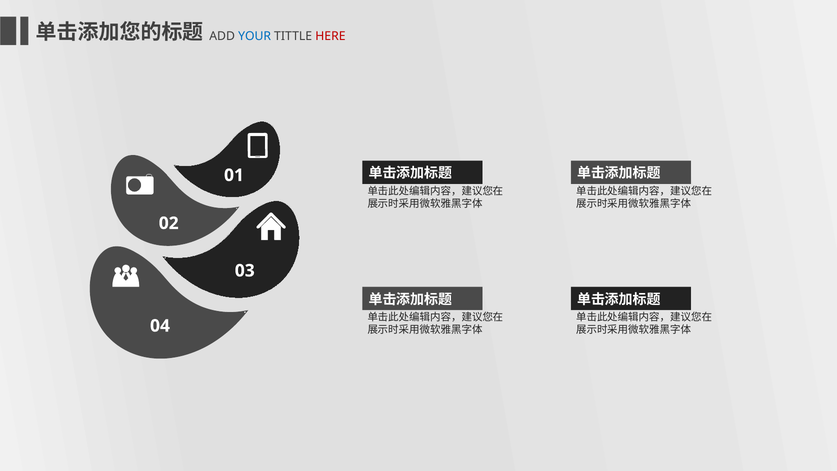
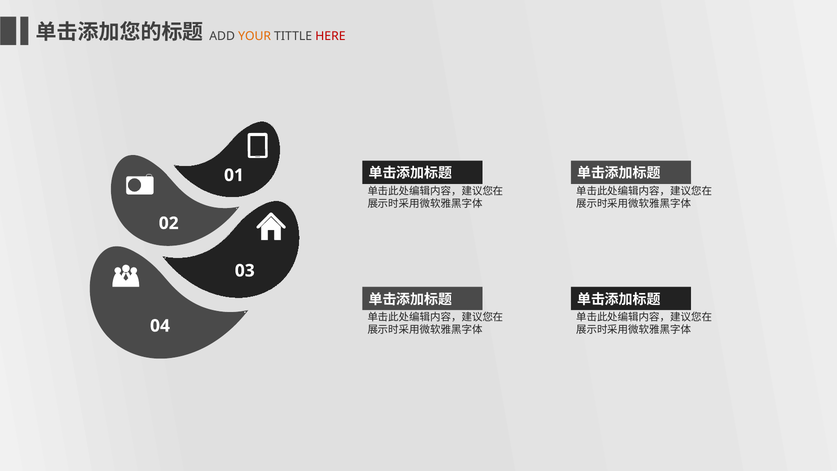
YOUR colour: blue -> orange (255, 36)
